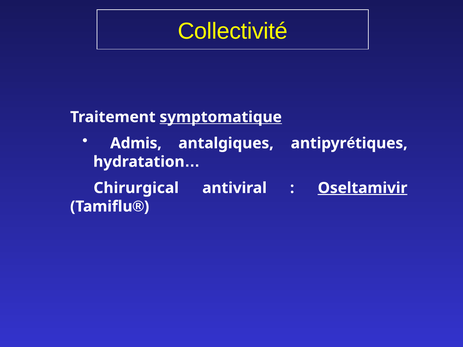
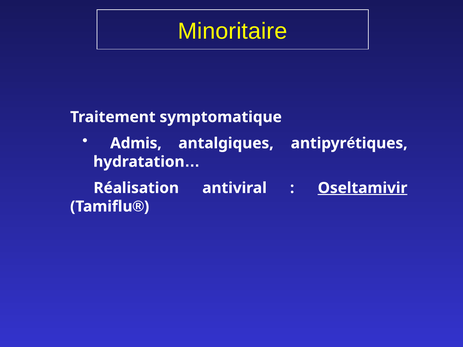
Collectivité: Collectivité -> Minoritaire (233, 31)
symptomatique underline: present -> none (221, 117)
Chirurgical: Chirurgical -> Réalisation (136, 188)
